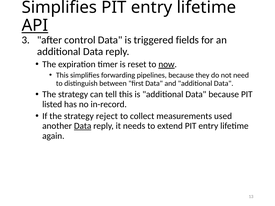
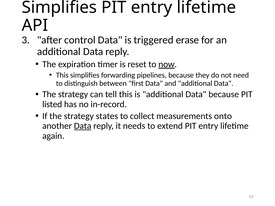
API underline: present -> none (35, 25)
fields: fields -> erase (187, 40)
reject: reject -> states (107, 116)
used: used -> onto (223, 116)
